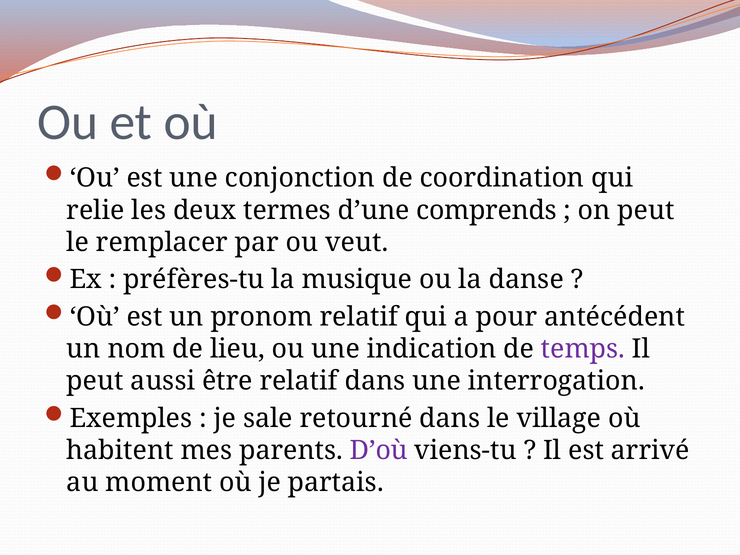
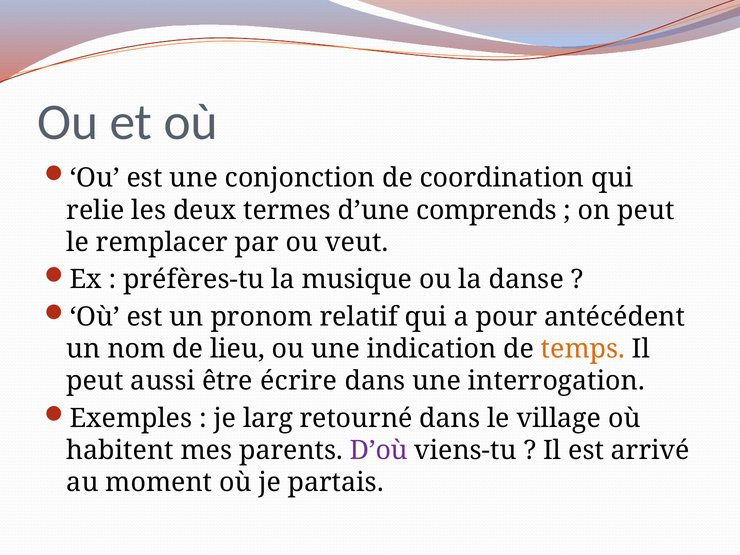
temps colour: purple -> orange (583, 349)
être relatif: relatif -> écrire (299, 381)
sale: sale -> larg (268, 418)
